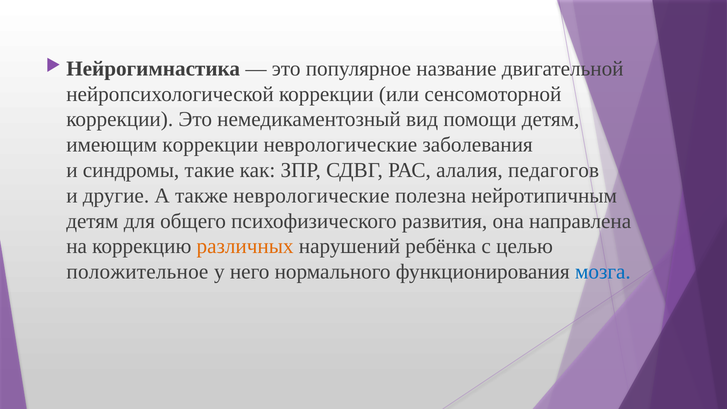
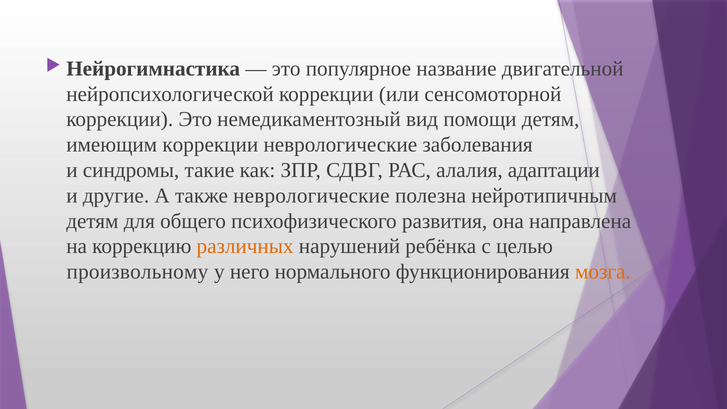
педагогов: педагогов -> адаптации (554, 170)
положительное: положительное -> произвольному (137, 272)
мозга colour: blue -> orange (603, 272)
